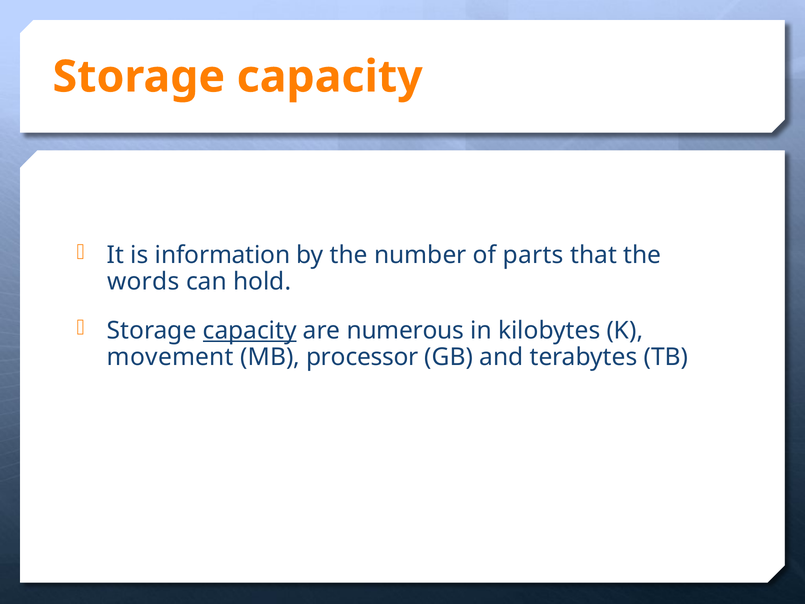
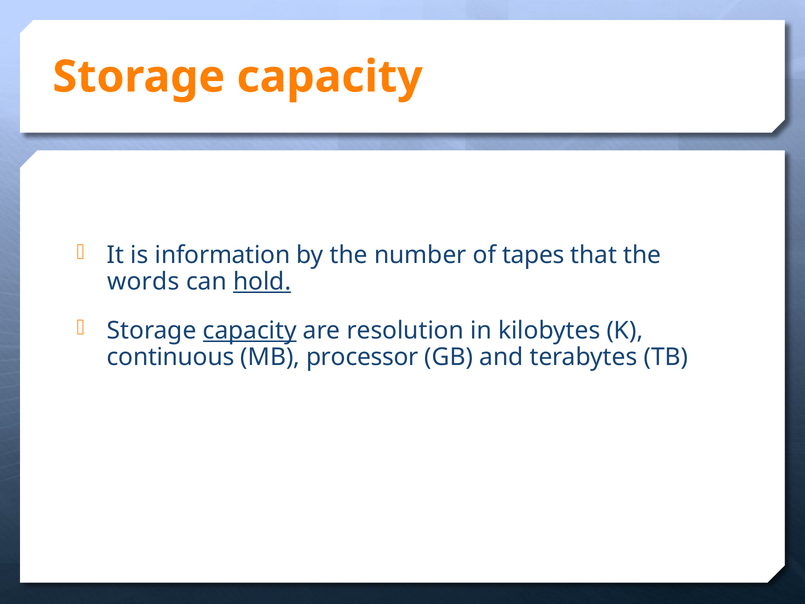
parts: parts -> tapes (533, 255)
hold underline: none -> present (262, 282)
numerous: numerous -> resolution (405, 330)
movement: movement -> continuous (171, 357)
